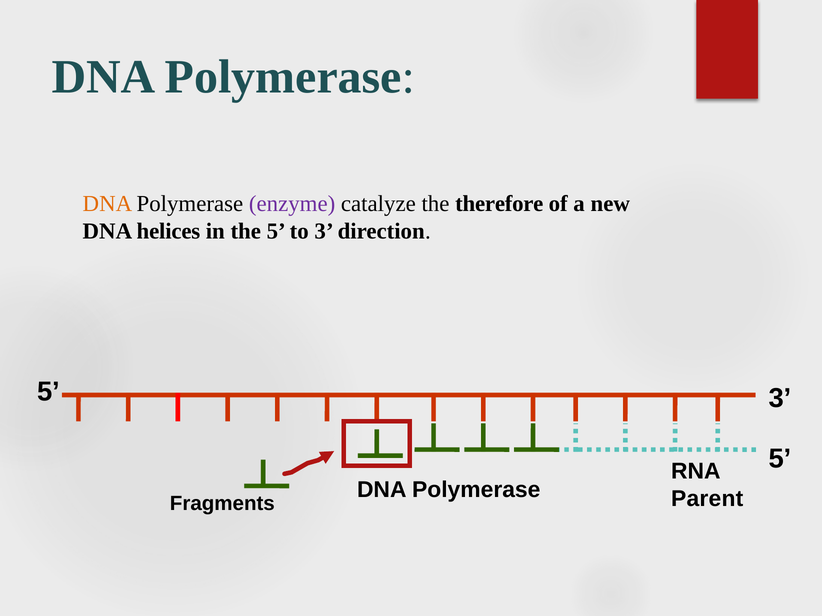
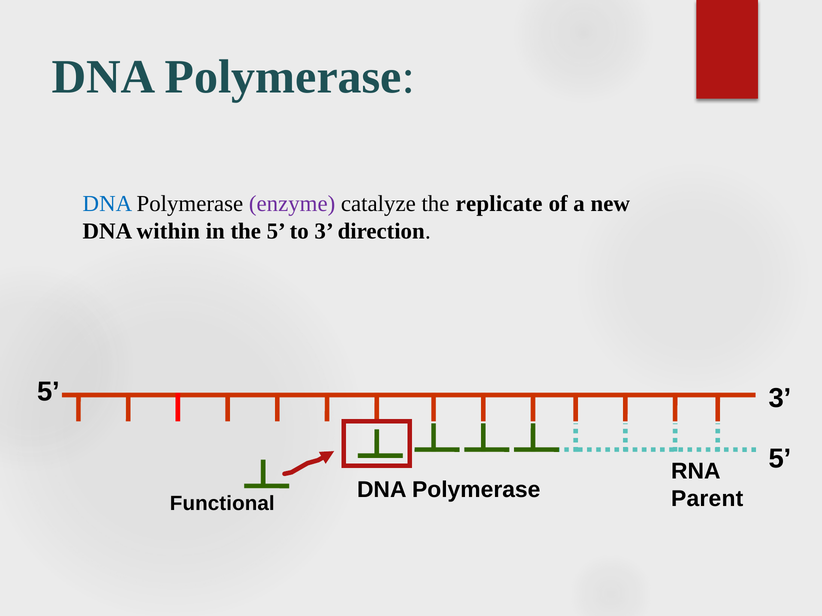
DNA colour: orange -> blue (107, 204)
therefore: therefore -> replicate (499, 204)
helices: helices -> within (168, 231)
Fragments: Fragments -> Functional (222, 504)
